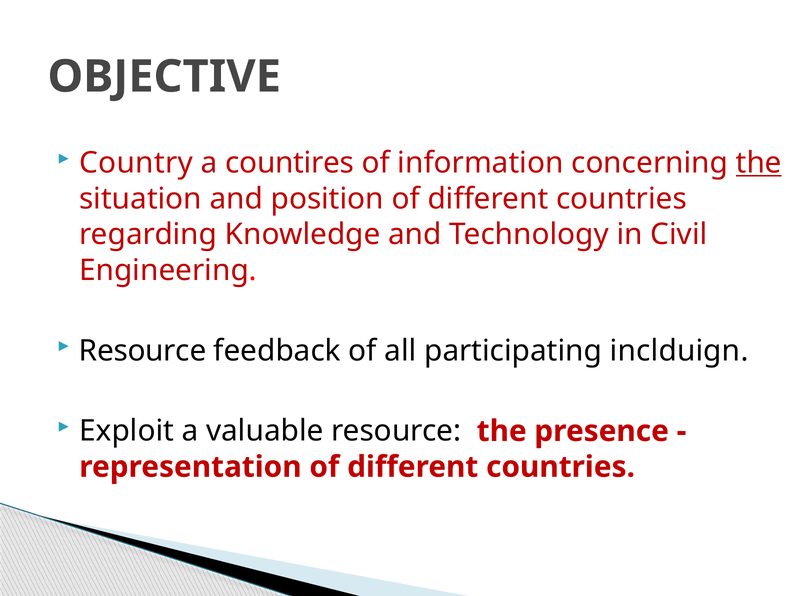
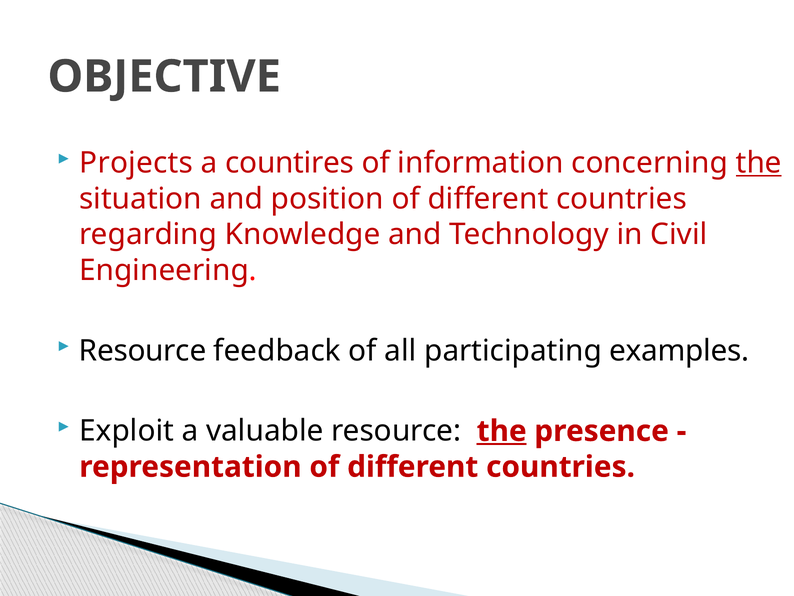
Country: Country -> Projects (136, 163)
inclduign: inclduign -> examples (679, 350)
the underline: none -> present (502, 431)
